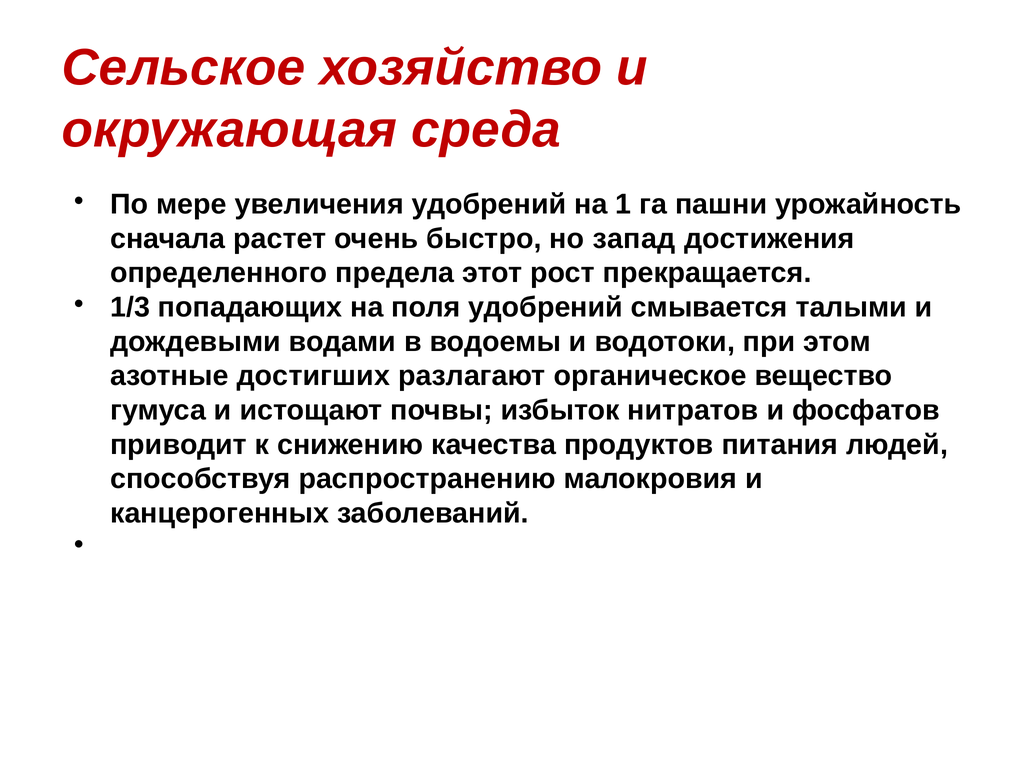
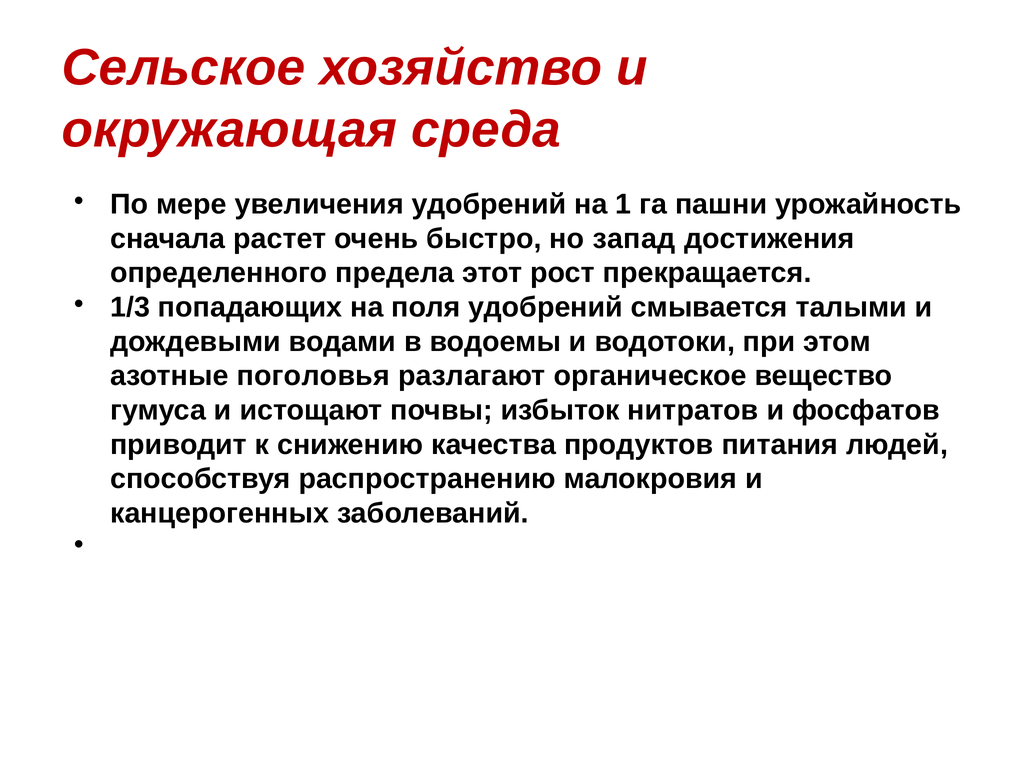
достигших: достигших -> поголовья (313, 376)
